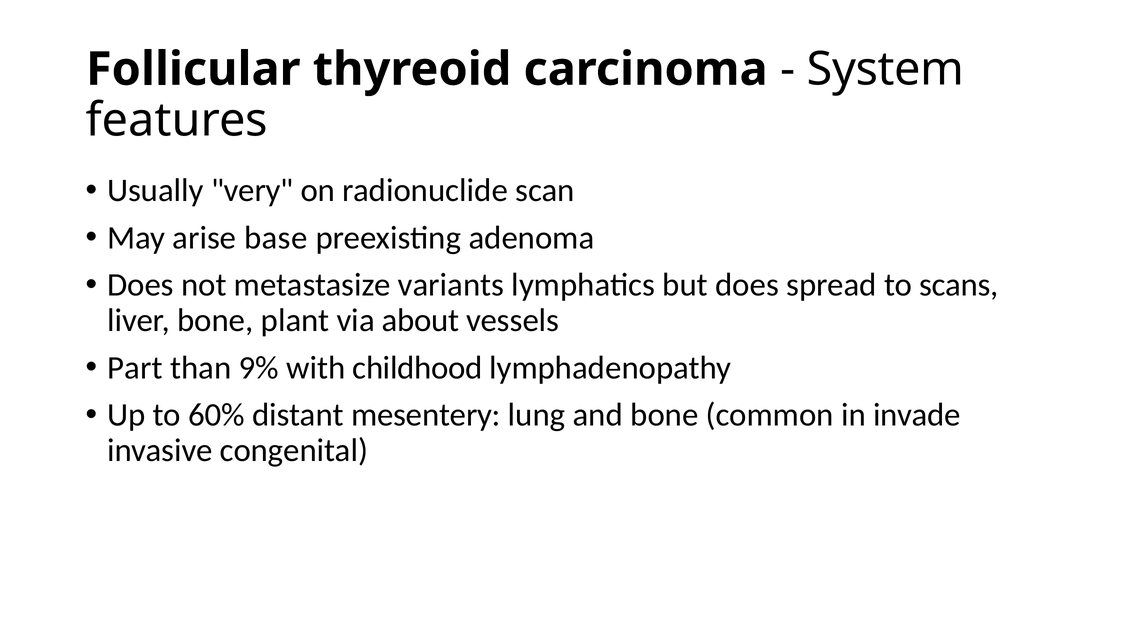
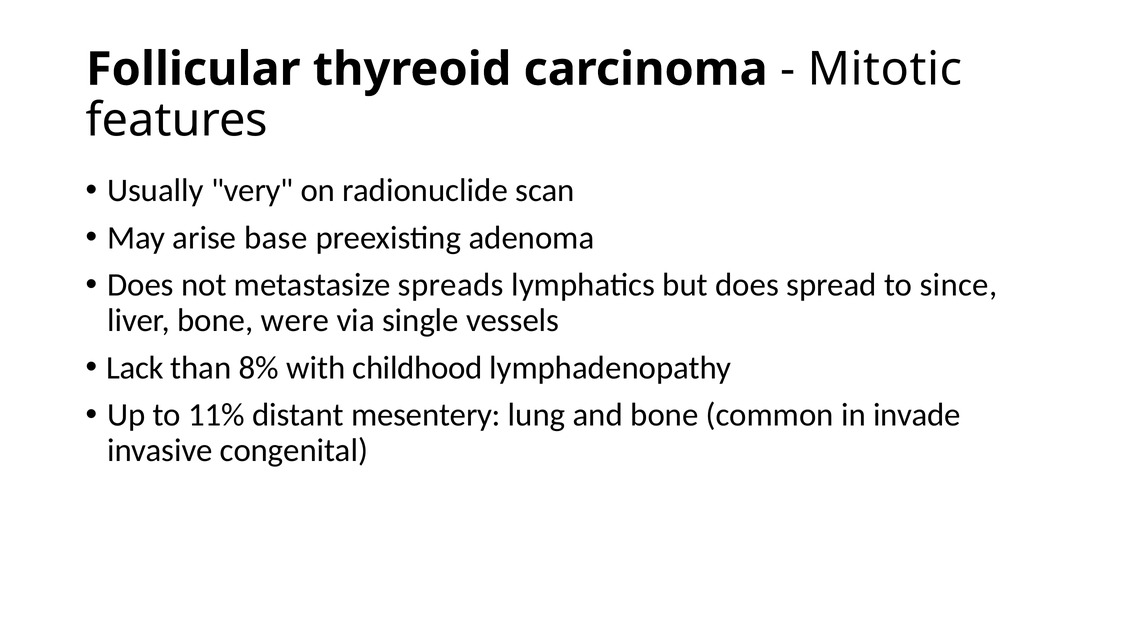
System: System -> Mitotic (885, 69)
variants: variants -> spreads (451, 285)
scans: scans -> since (958, 285)
plant: plant -> were (295, 321)
about: about -> single (420, 321)
Part: Part -> Lack (135, 368)
9%: 9% -> 8% (259, 368)
60%: 60% -> 11% (216, 415)
